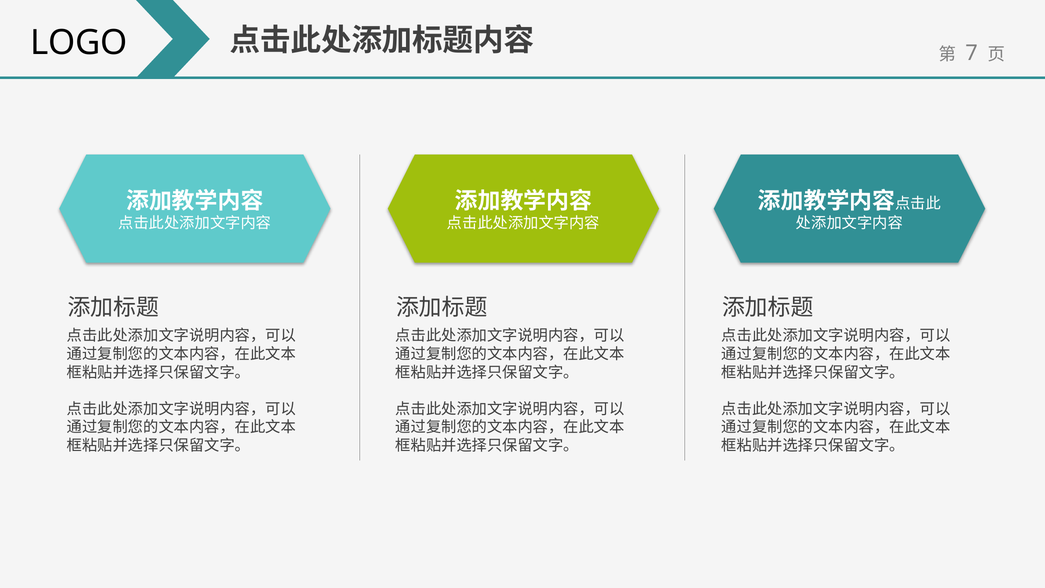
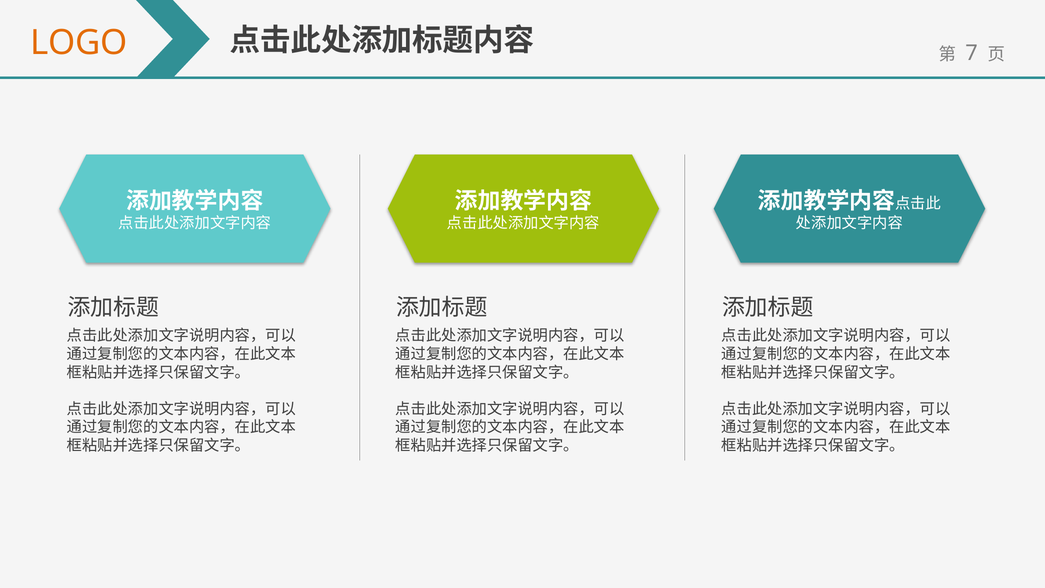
LOGO colour: black -> orange (79, 43)
